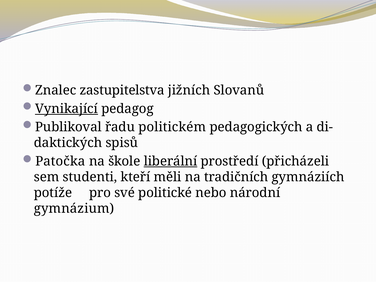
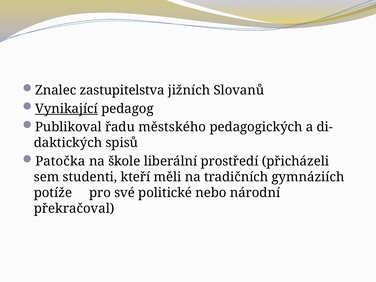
politickém: politickém -> městského (172, 127)
liberální underline: present -> none (171, 161)
gymnázium: gymnázium -> překračoval (74, 209)
